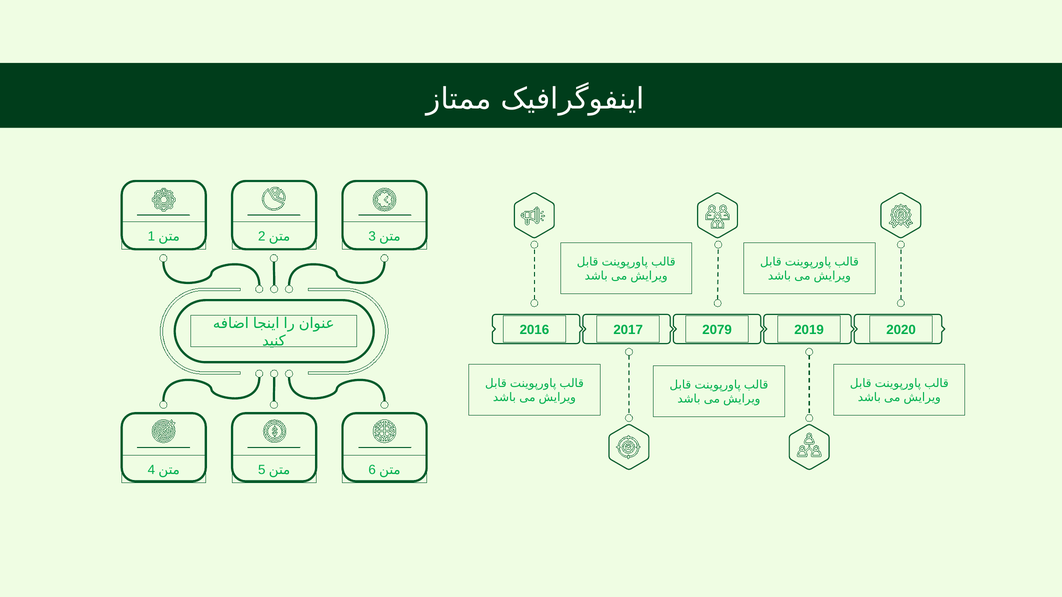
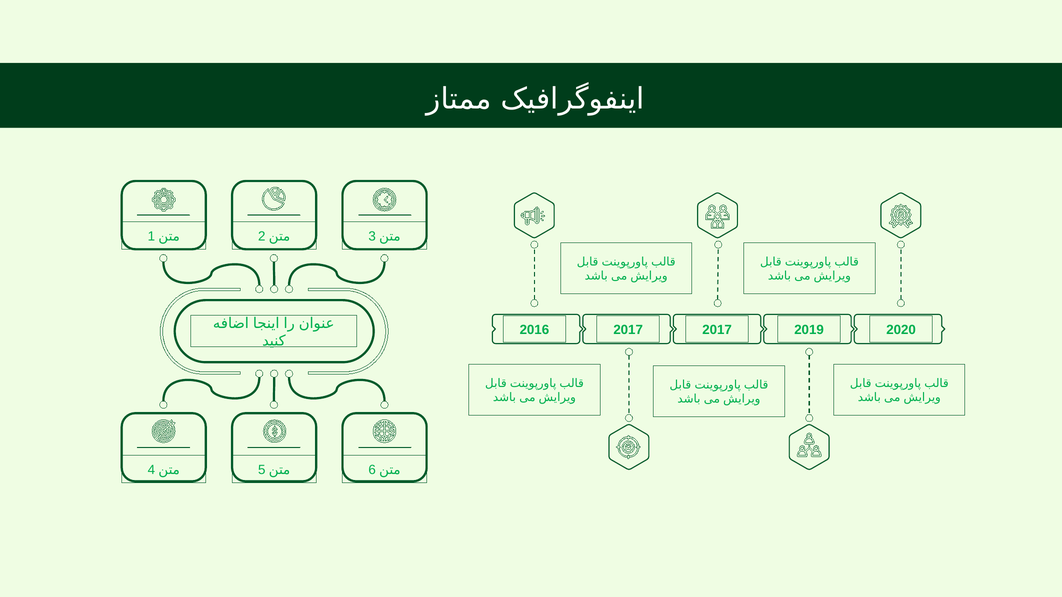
2017 2079: 2079 -> 2017 (717, 330)
